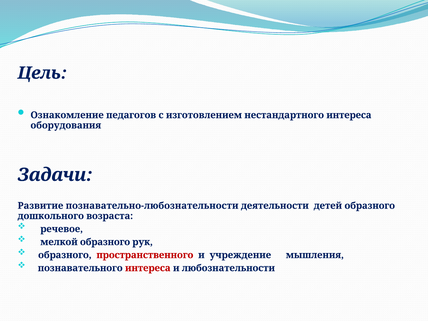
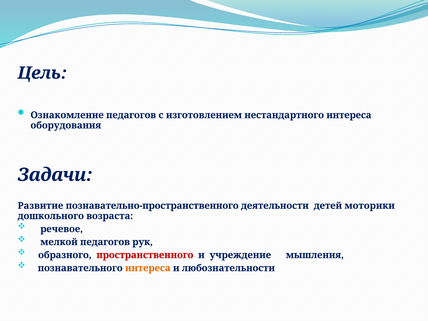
познавательно-любознательности: познавательно-любознательности -> познавательно-пространственного (152, 206)
детей образного: образного -> моторики (370, 206)
мелкой образного: образного -> педагогов (105, 242)
интереса colour: red -> orange (148, 268)
